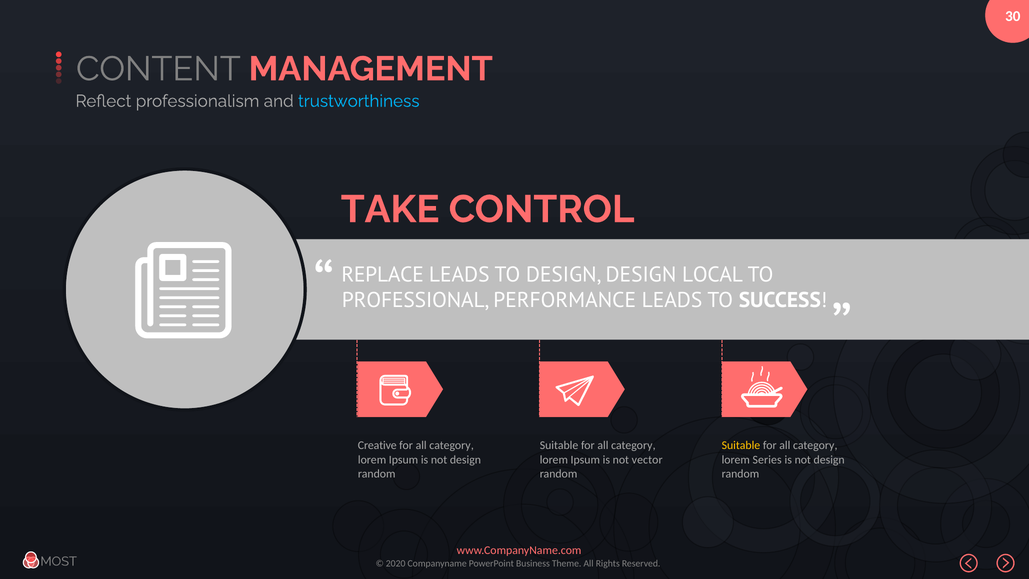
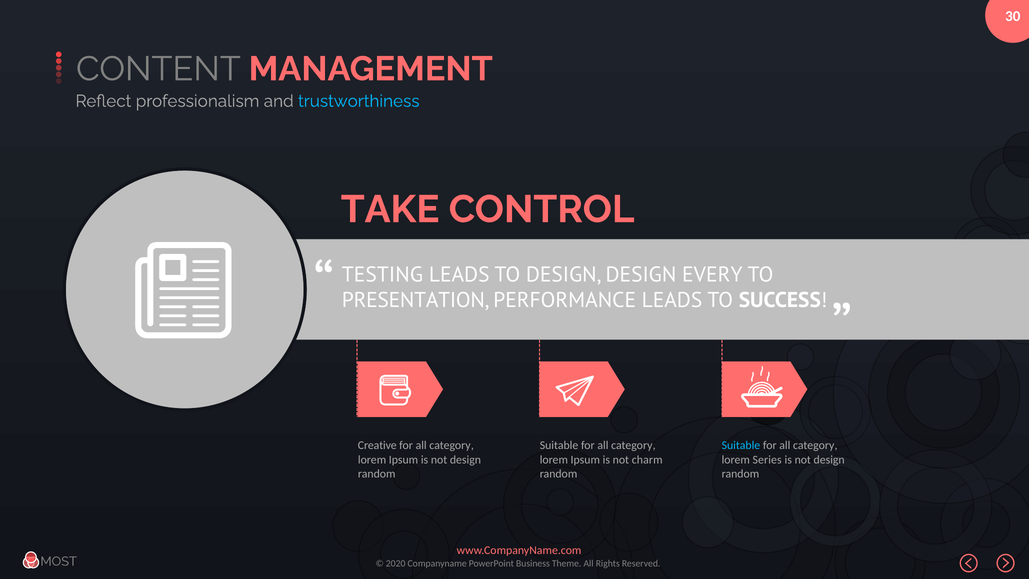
REPLACE: REPLACE -> TESTING (382, 275)
LOCAL: LOCAL -> EVERY (712, 275)
PROFESSIONAL: PROFESSIONAL -> PRESENTATION (416, 300)
Suitable colour: yellow -> light blue (741, 445)
vector: vector -> charm (647, 459)
